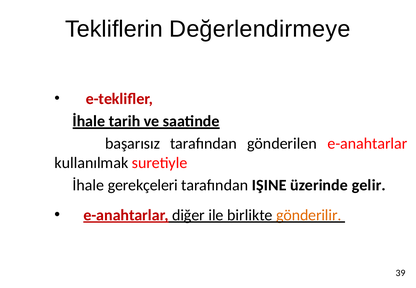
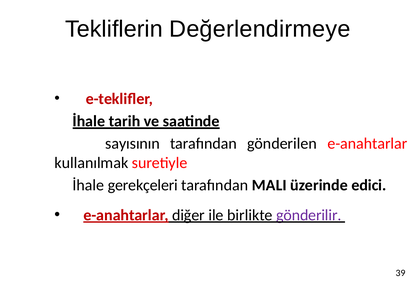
başarısız: başarısız -> sayısının (133, 144)
IŞINE: IŞINE -> MALI (269, 185)
gelir: gelir -> edici (369, 185)
gönderilir colour: orange -> purple (309, 215)
